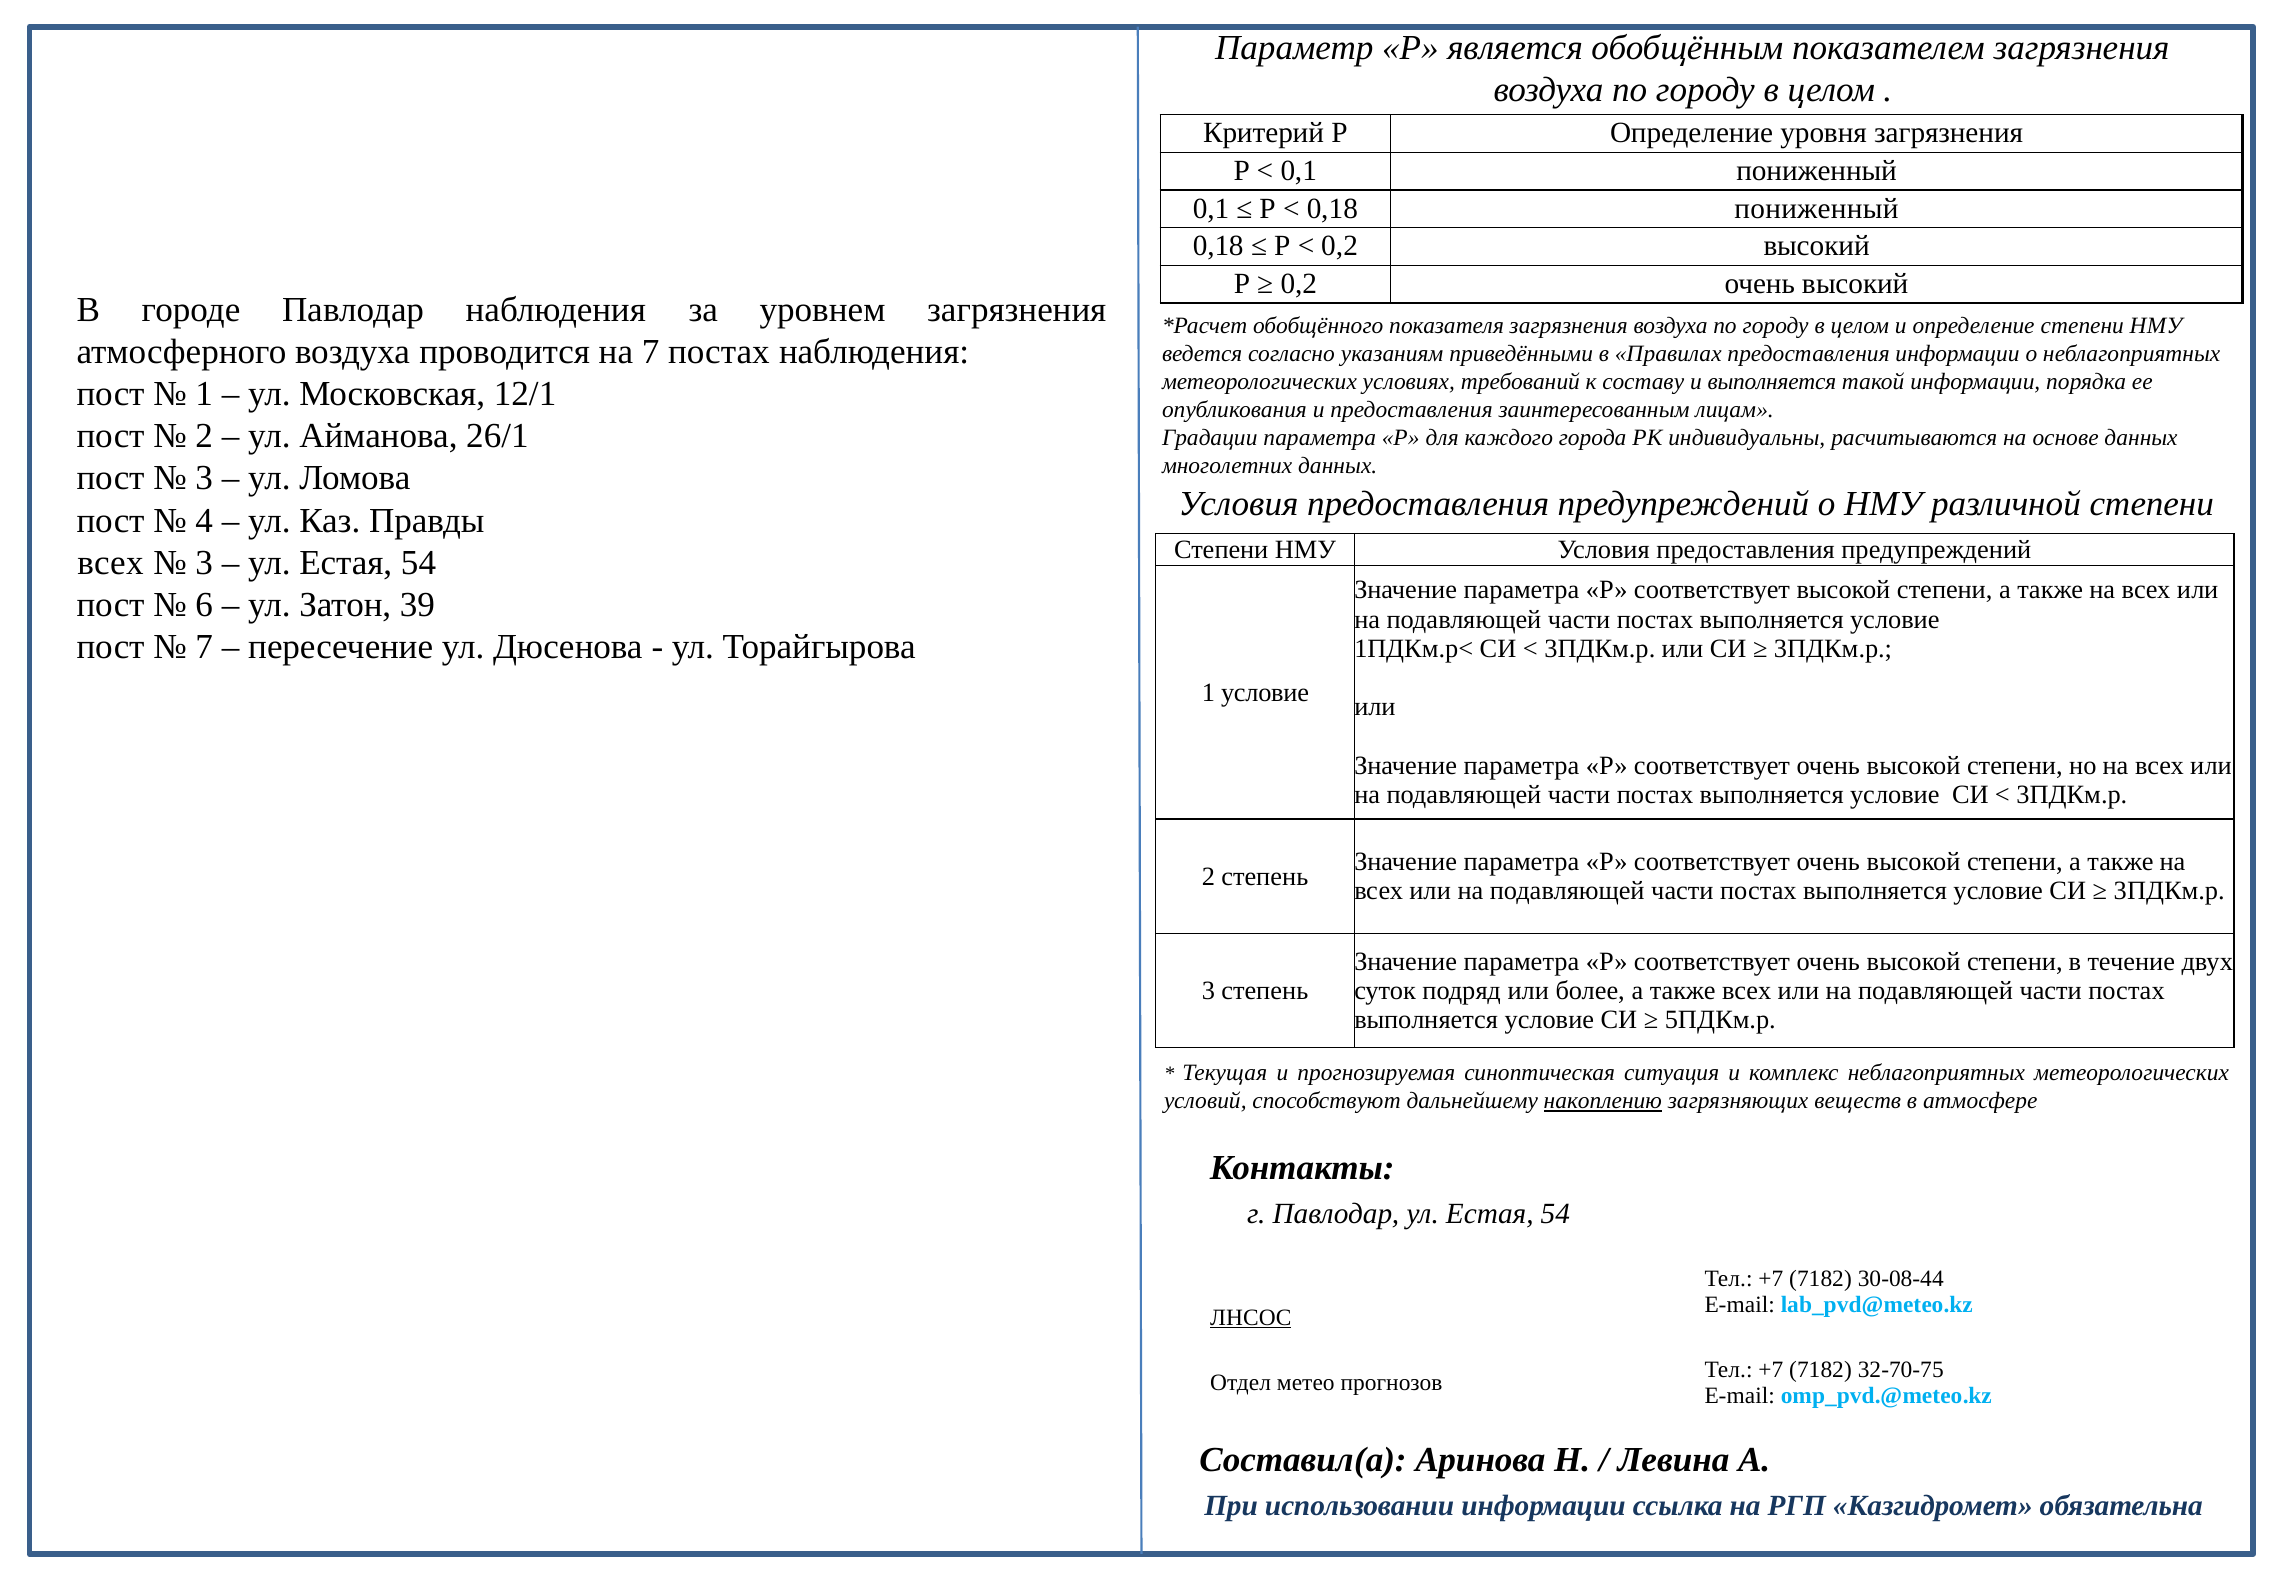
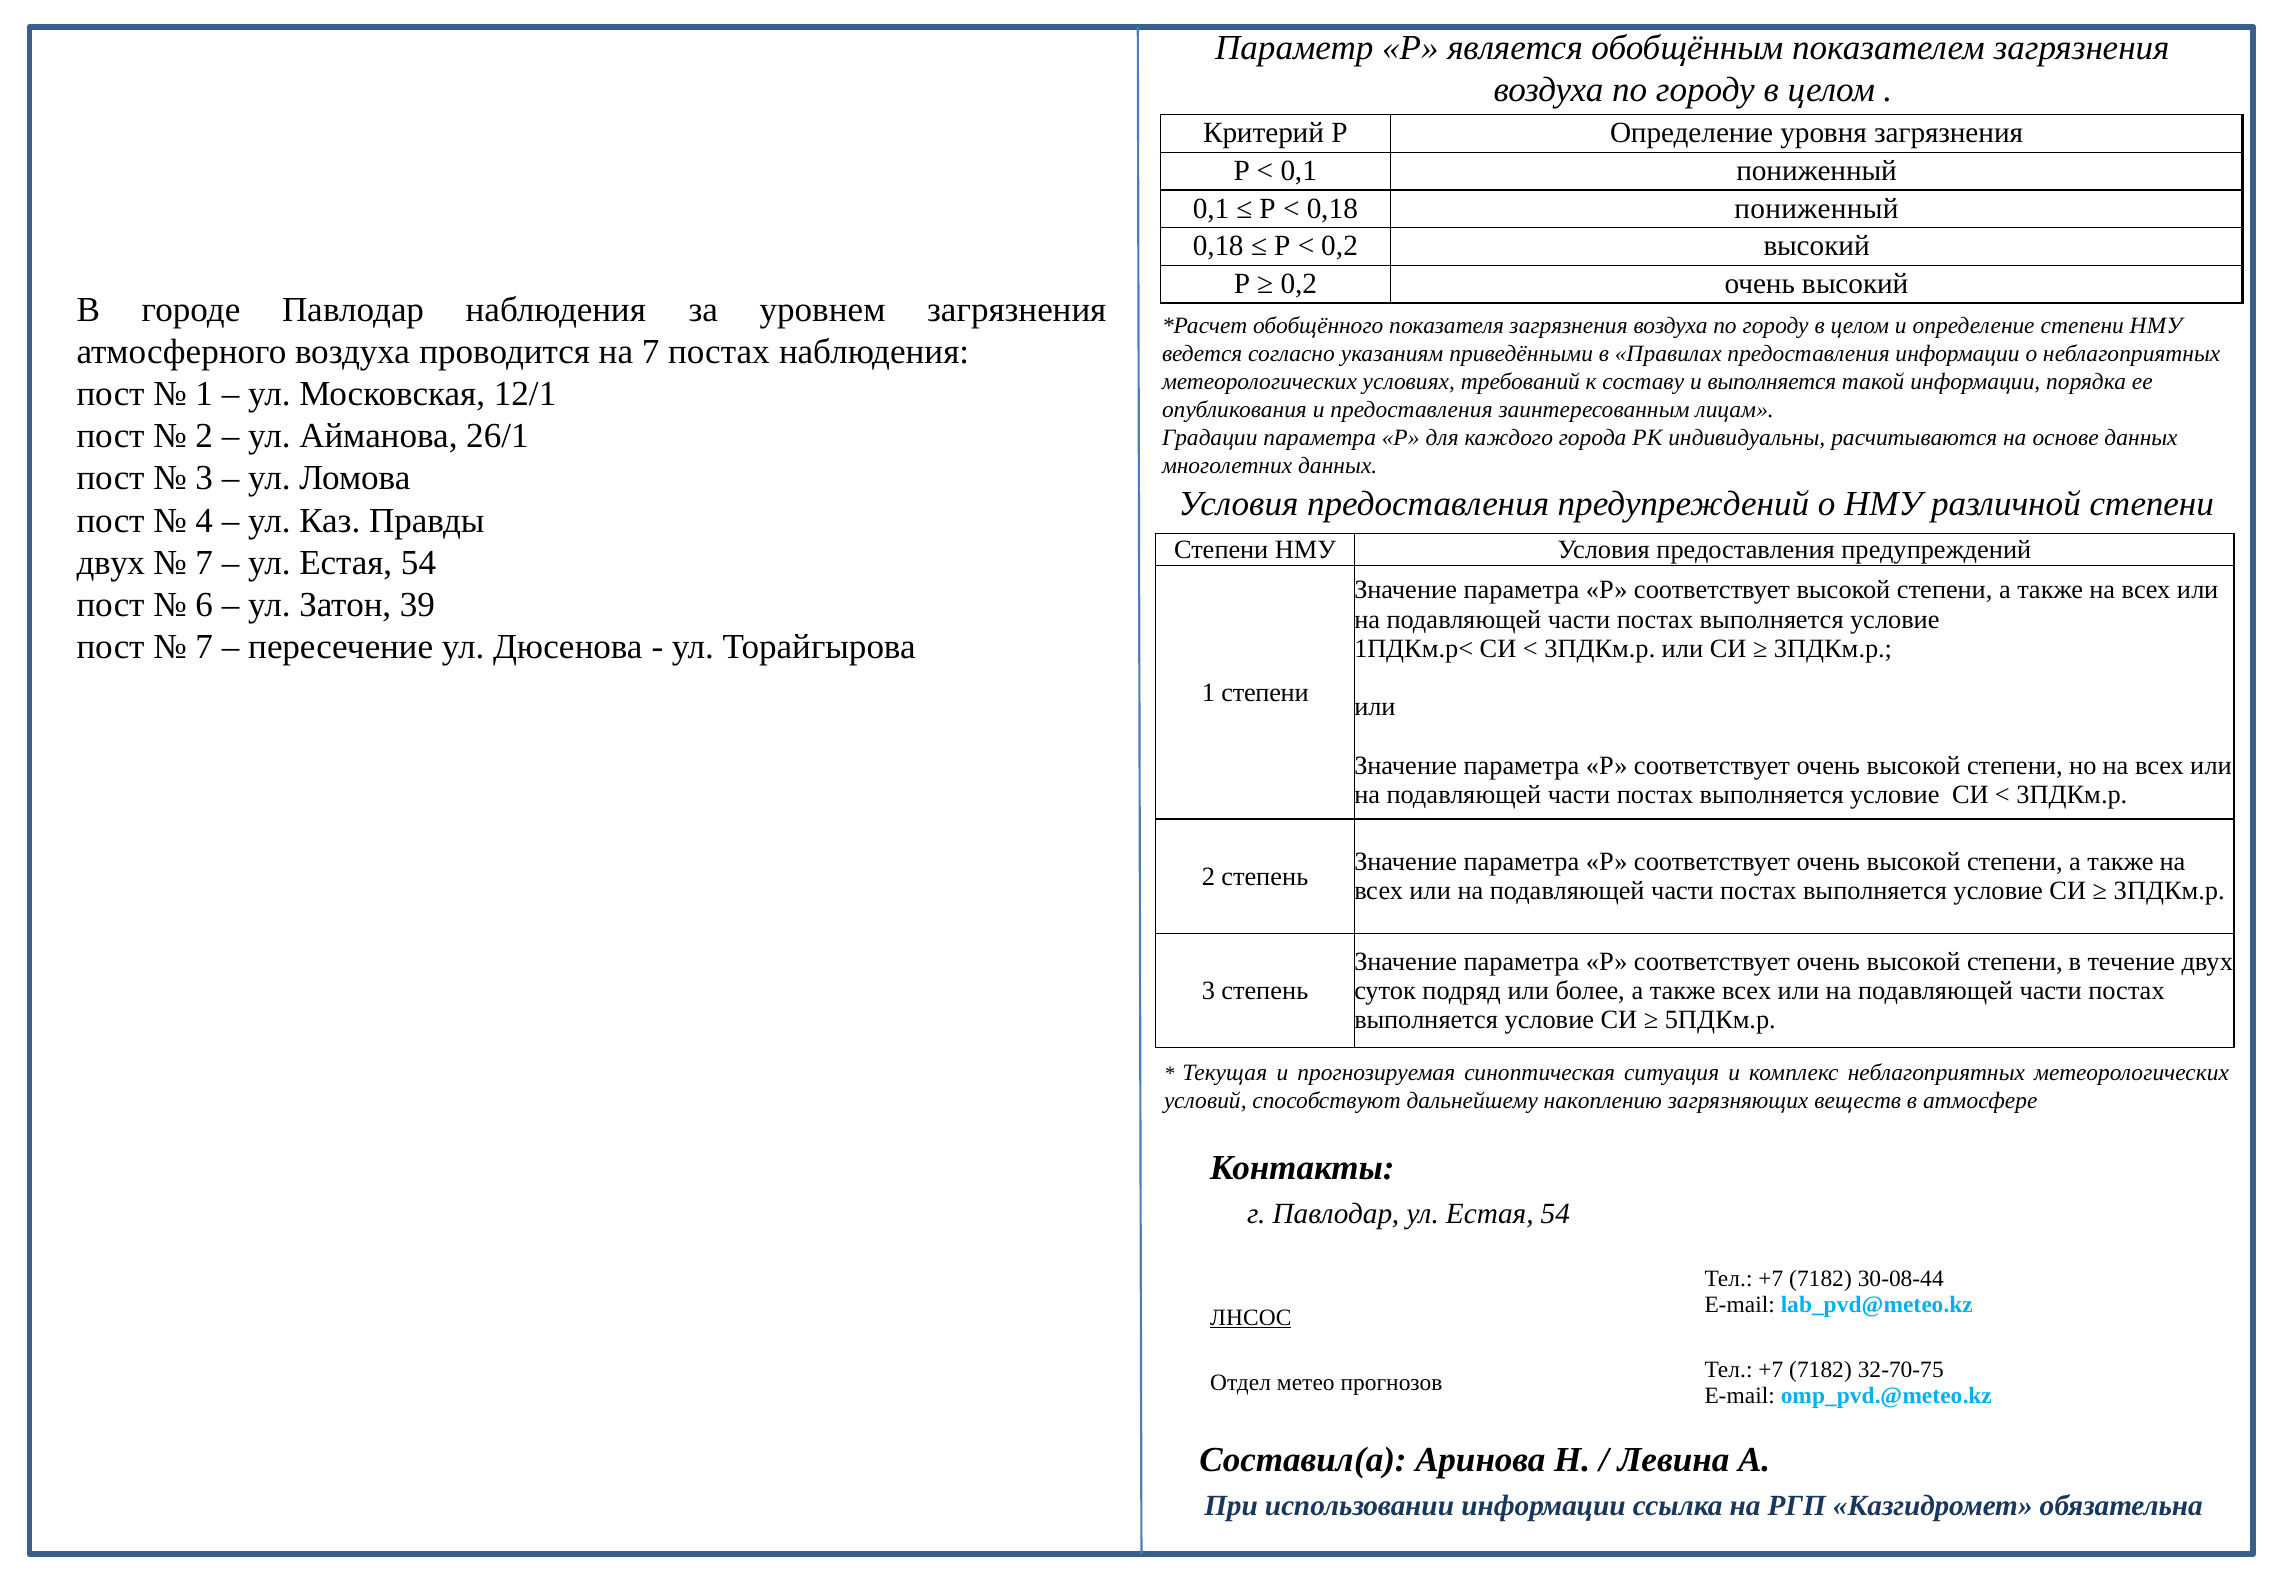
всех: всех -> двух (111, 562)
3: 3 -> 7 (204, 562)
1 условие: условие -> степени (1265, 692)
накоплению underline: present -> none (1603, 1101)
